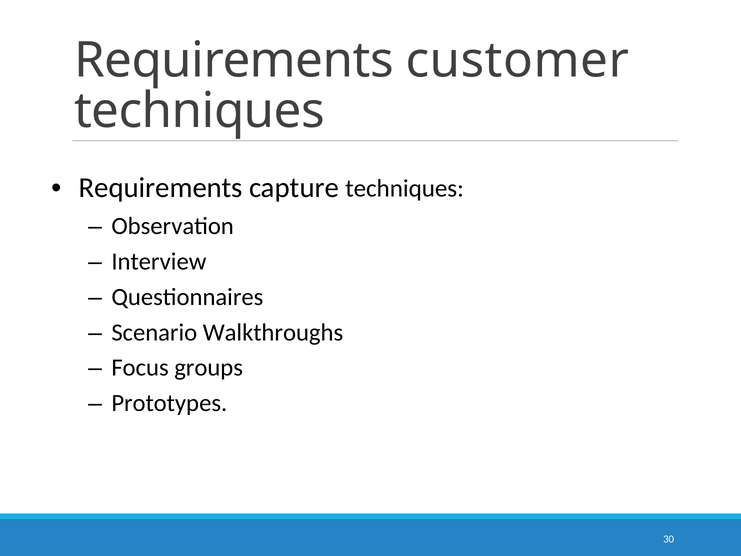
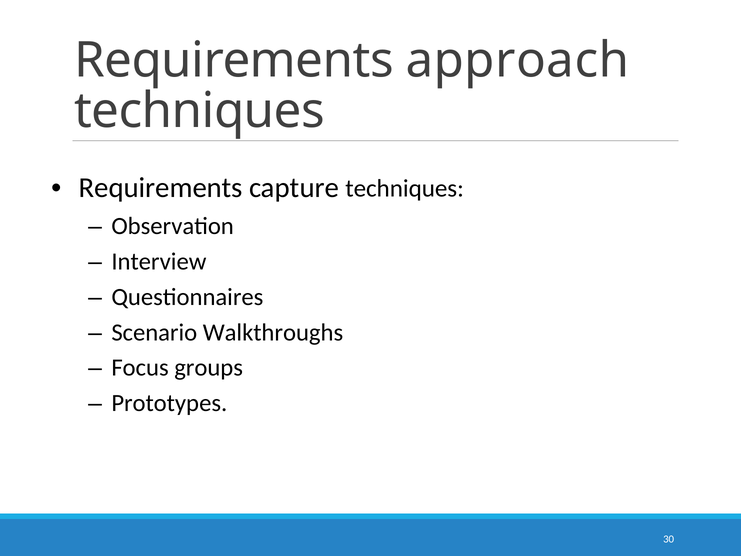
customer: customer -> approach (517, 60)
